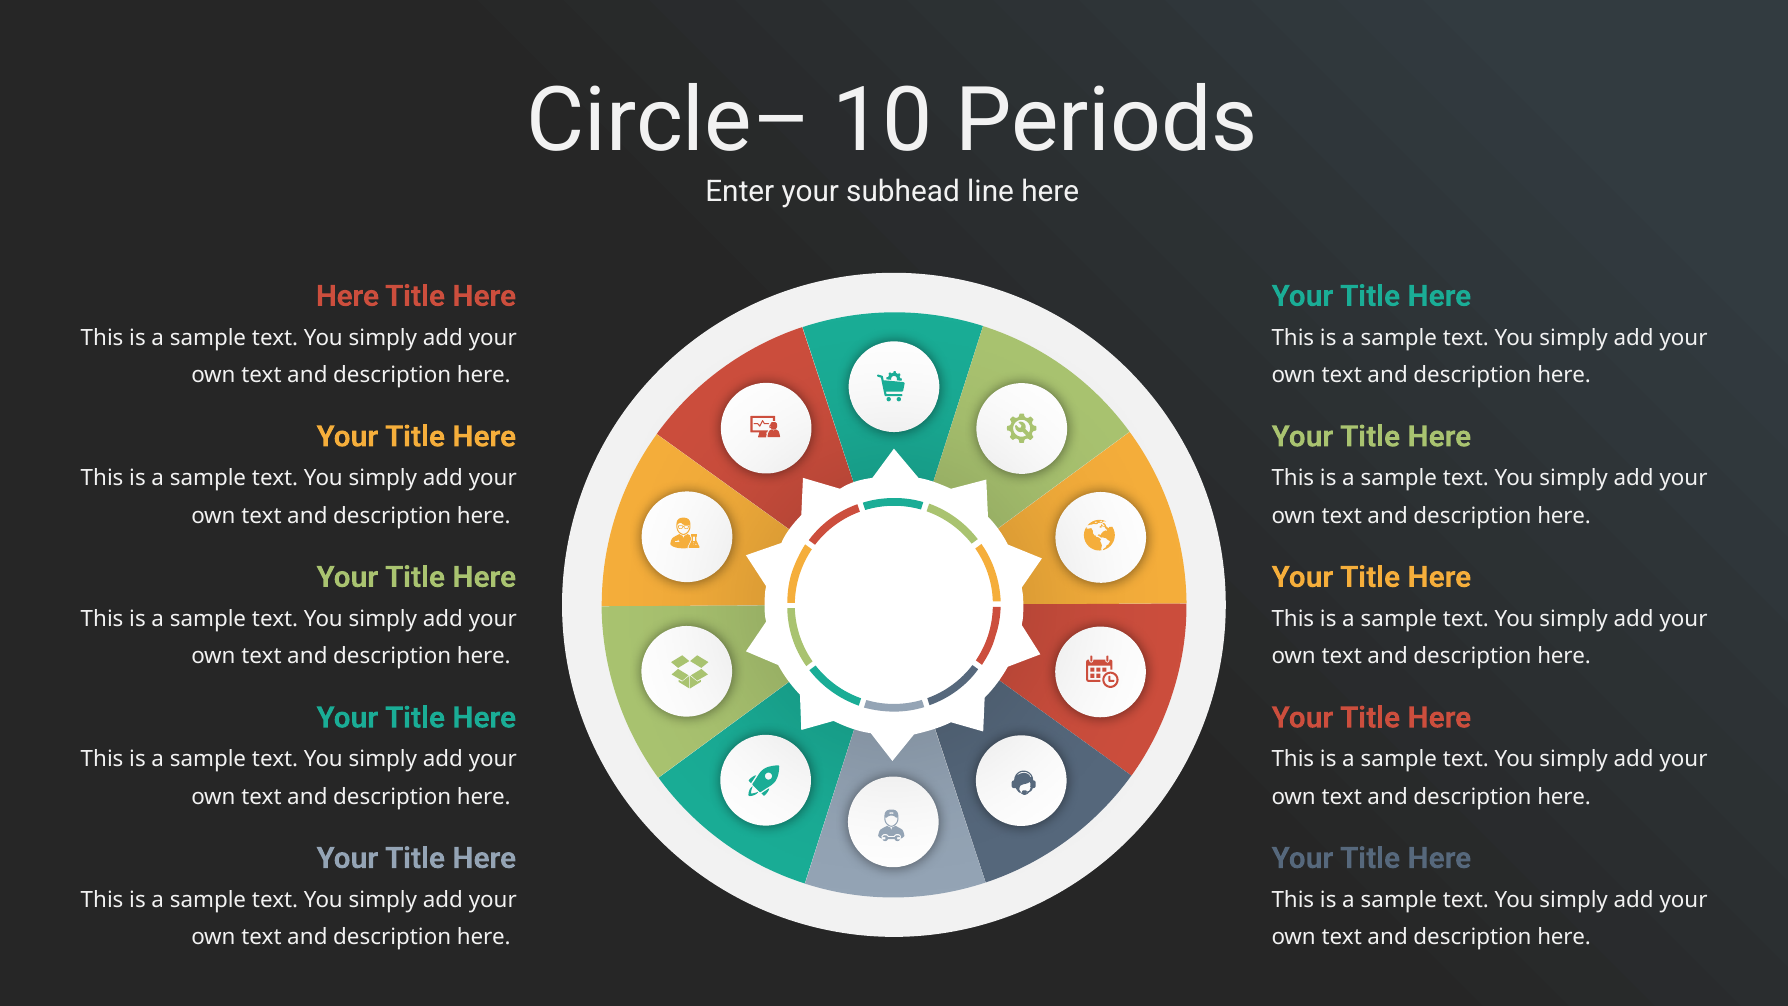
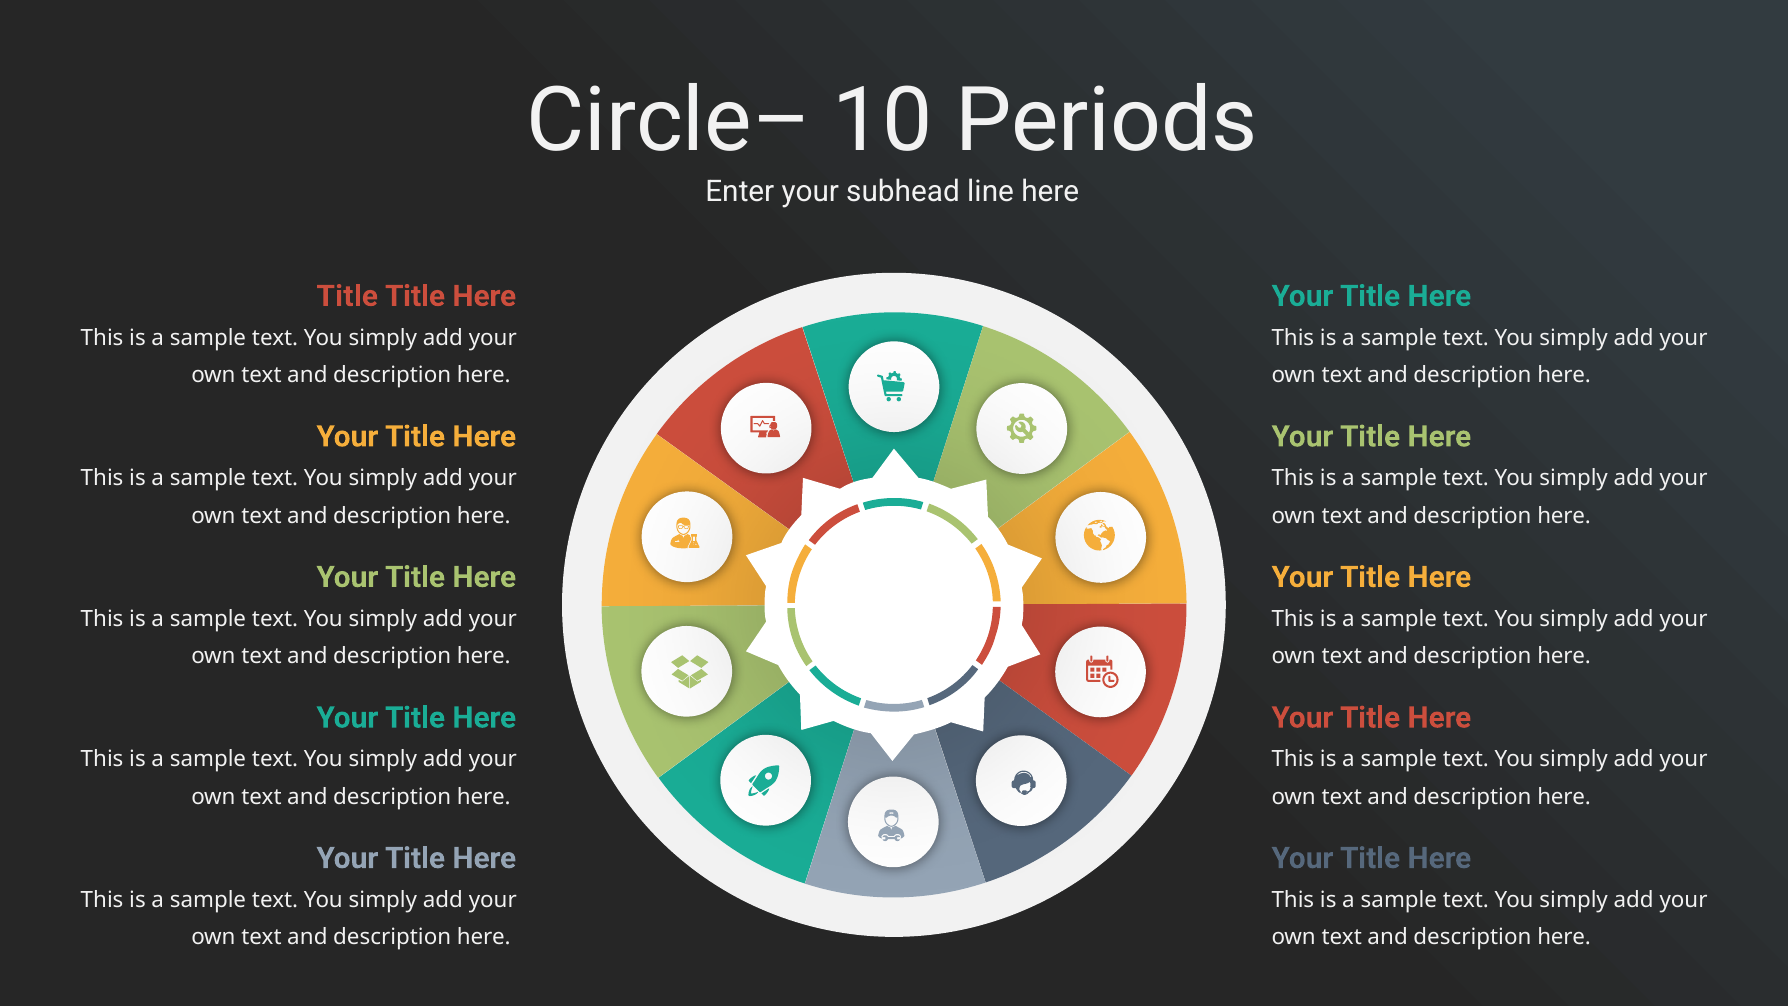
Here: Here -> Title (347, 296)
